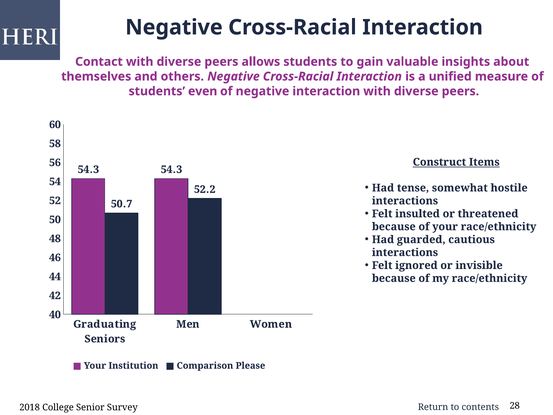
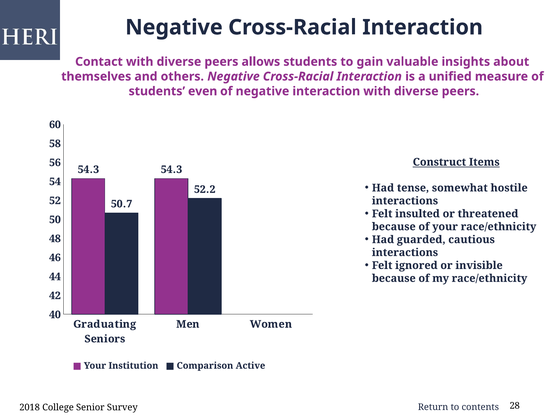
Please: Please -> Active (250, 365)
